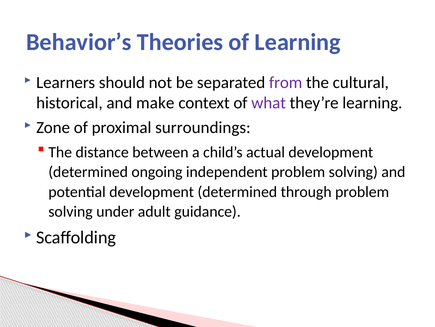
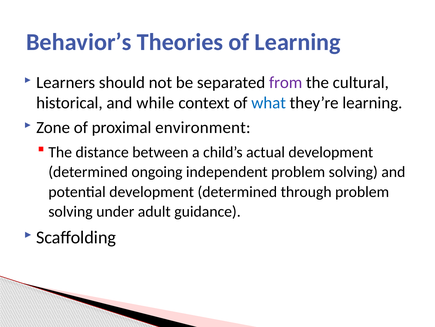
make: make -> while (155, 103)
what colour: purple -> blue (269, 103)
surroundings: surroundings -> environment (203, 127)
